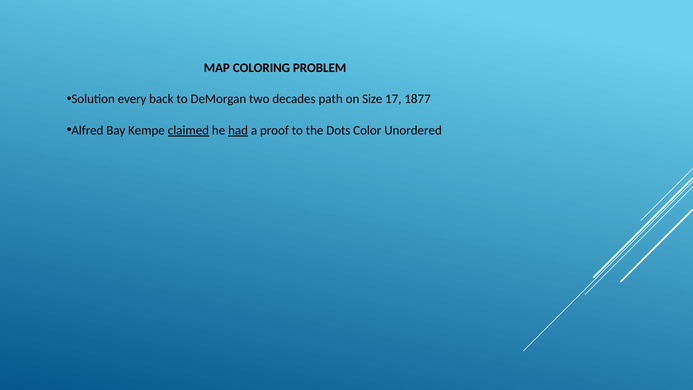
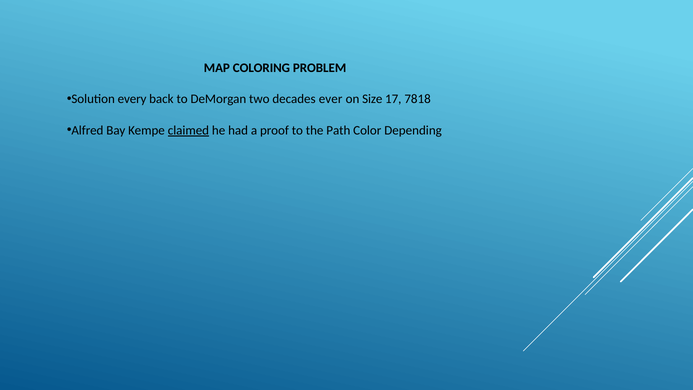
path: path -> ever (331, 99)
1877: 1877 -> 7818 (418, 99)
had underline: present -> none (238, 130)
Dots: Dots -> Path (338, 130)
Unordered: Unordered -> Depending (413, 130)
